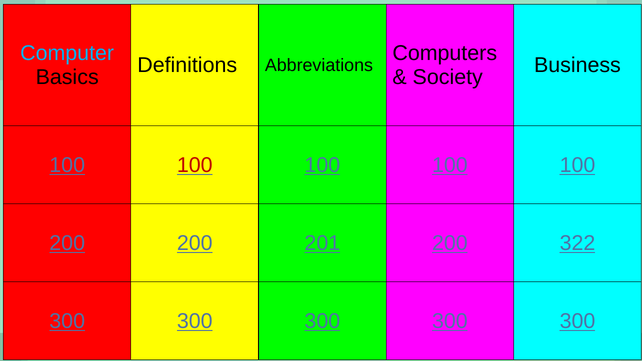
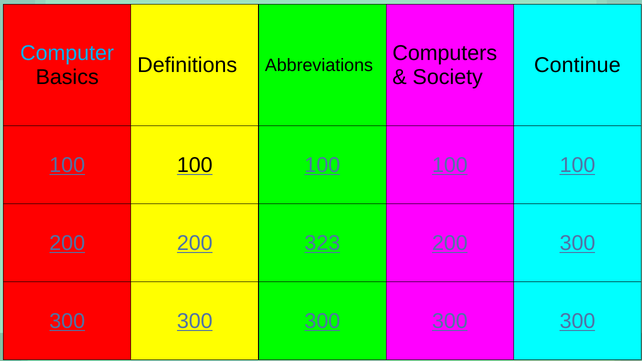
Business: Business -> Continue (577, 65)
100 colour: red -> black (195, 165)
201: 201 -> 323 (322, 243)
200 322: 322 -> 300 (577, 243)
